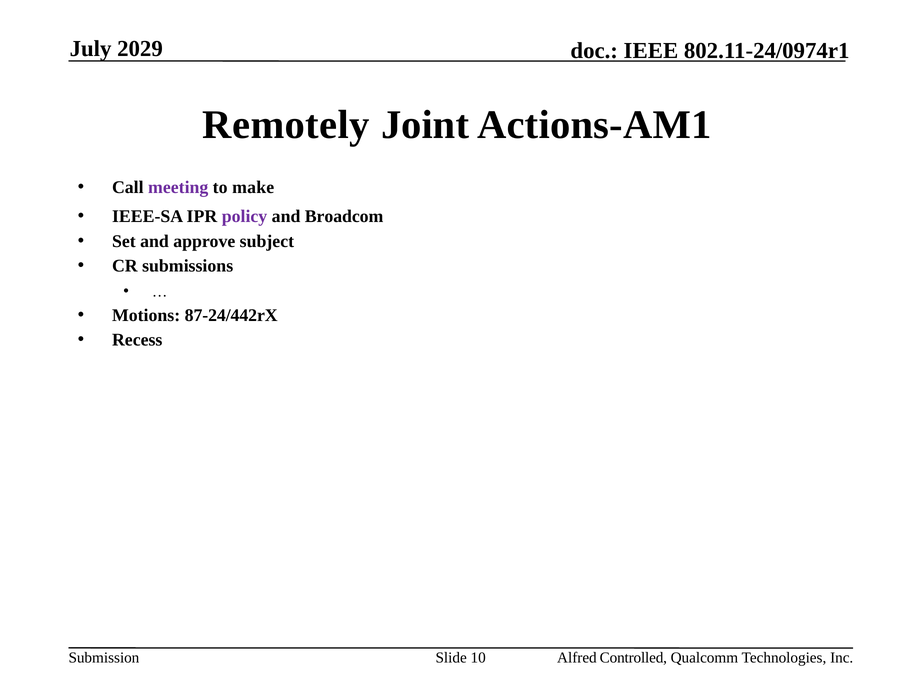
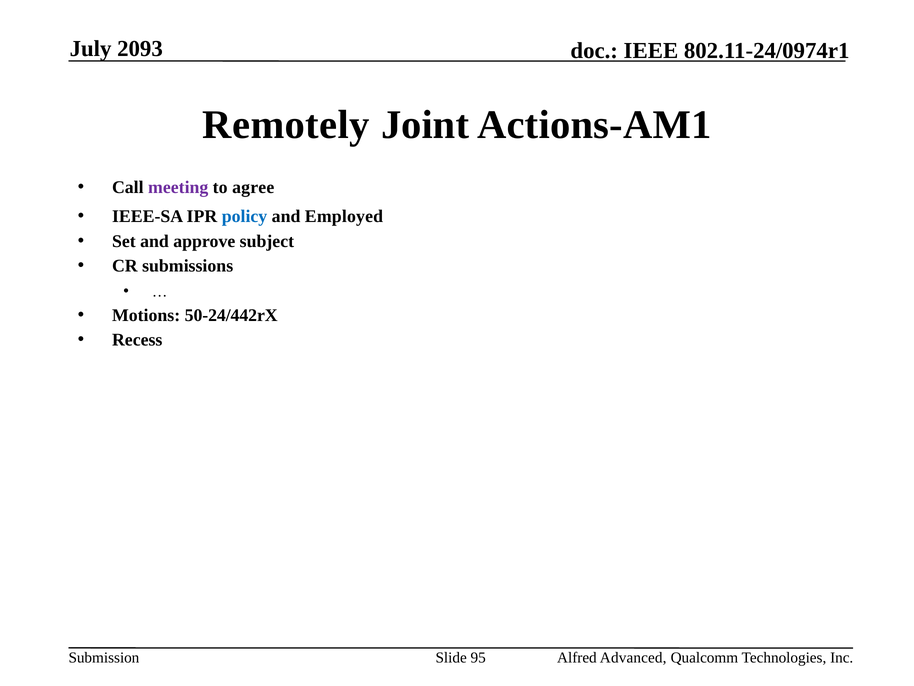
2029: 2029 -> 2093 (140, 48)
make: make -> agree (253, 187)
policy colour: purple -> blue (245, 216)
Broadcom: Broadcom -> Employed (344, 216)
87-24/442rX: 87-24/442rX -> 50-24/442rX (231, 315)
10: 10 -> 95 (478, 657)
Controlled: Controlled -> Advanced (633, 657)
